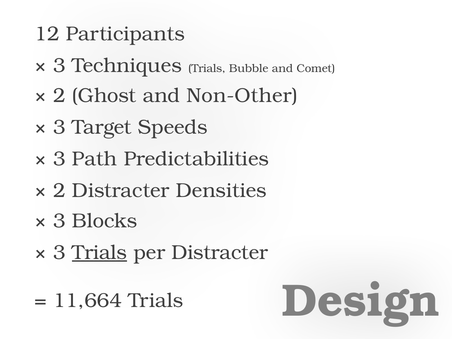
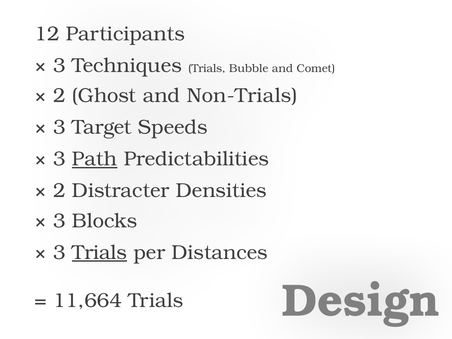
Non-Other: Non-Other -> Non-Trials (242, 96)
Path underline: none -> present (95, 159)
per Distracter: Distracter -> Distances (220, 252)
